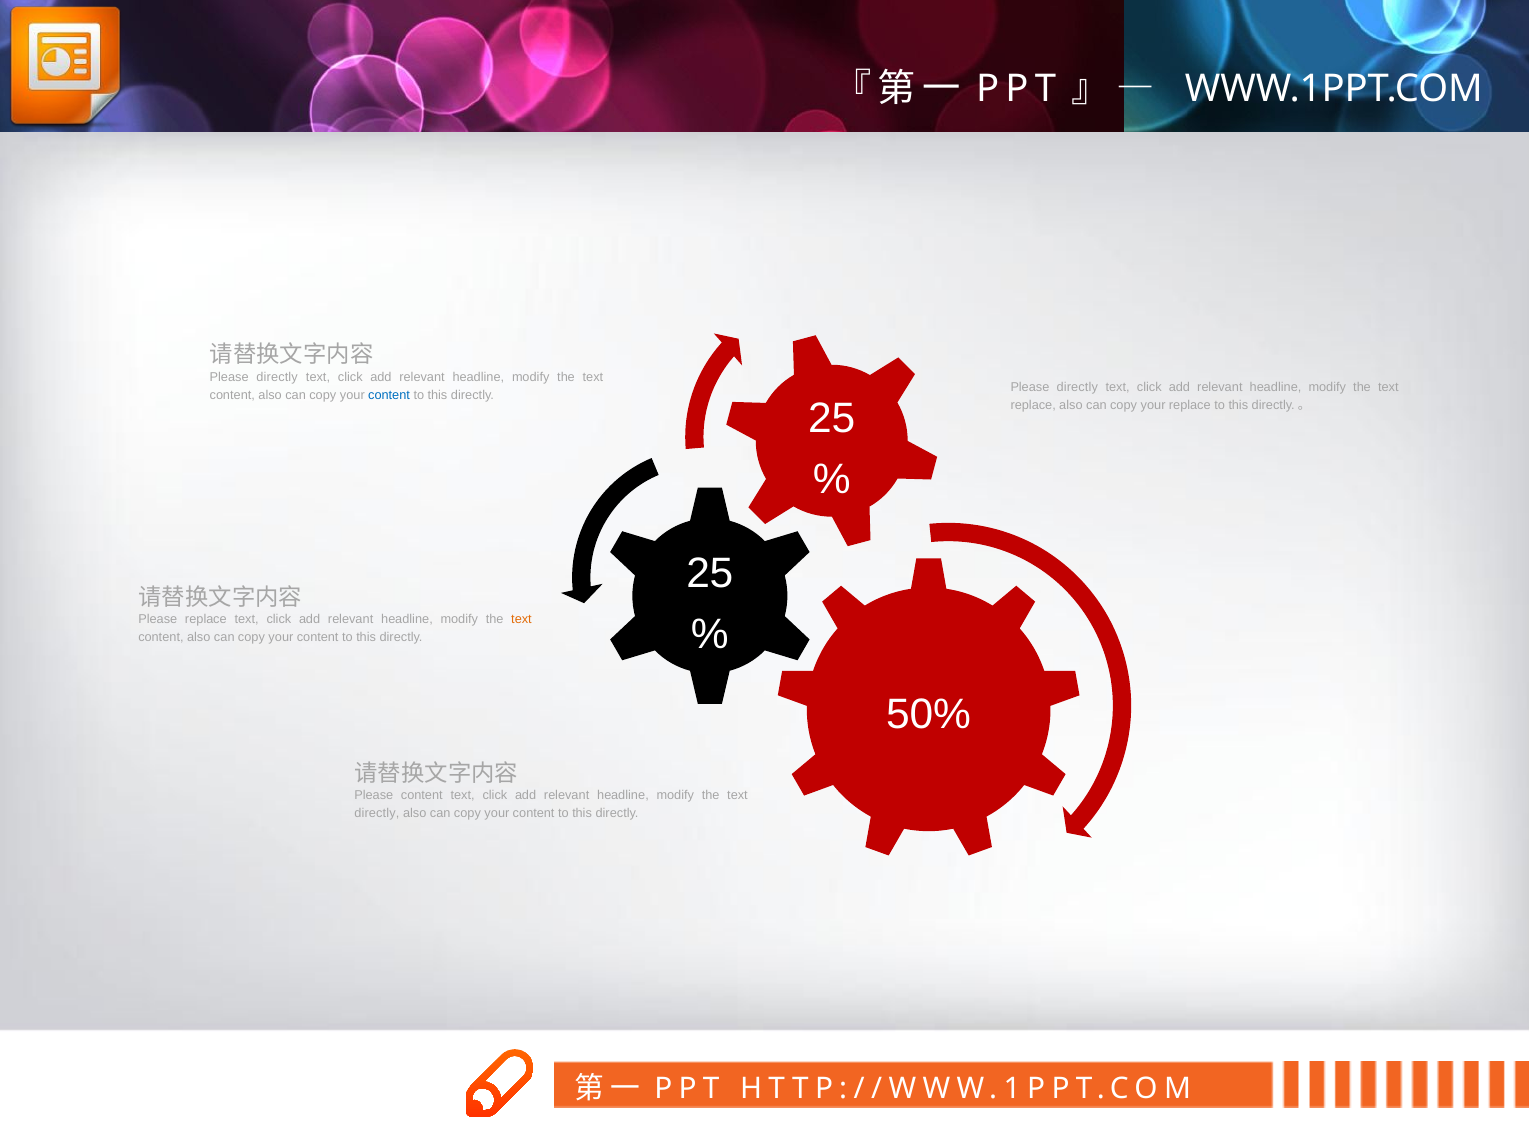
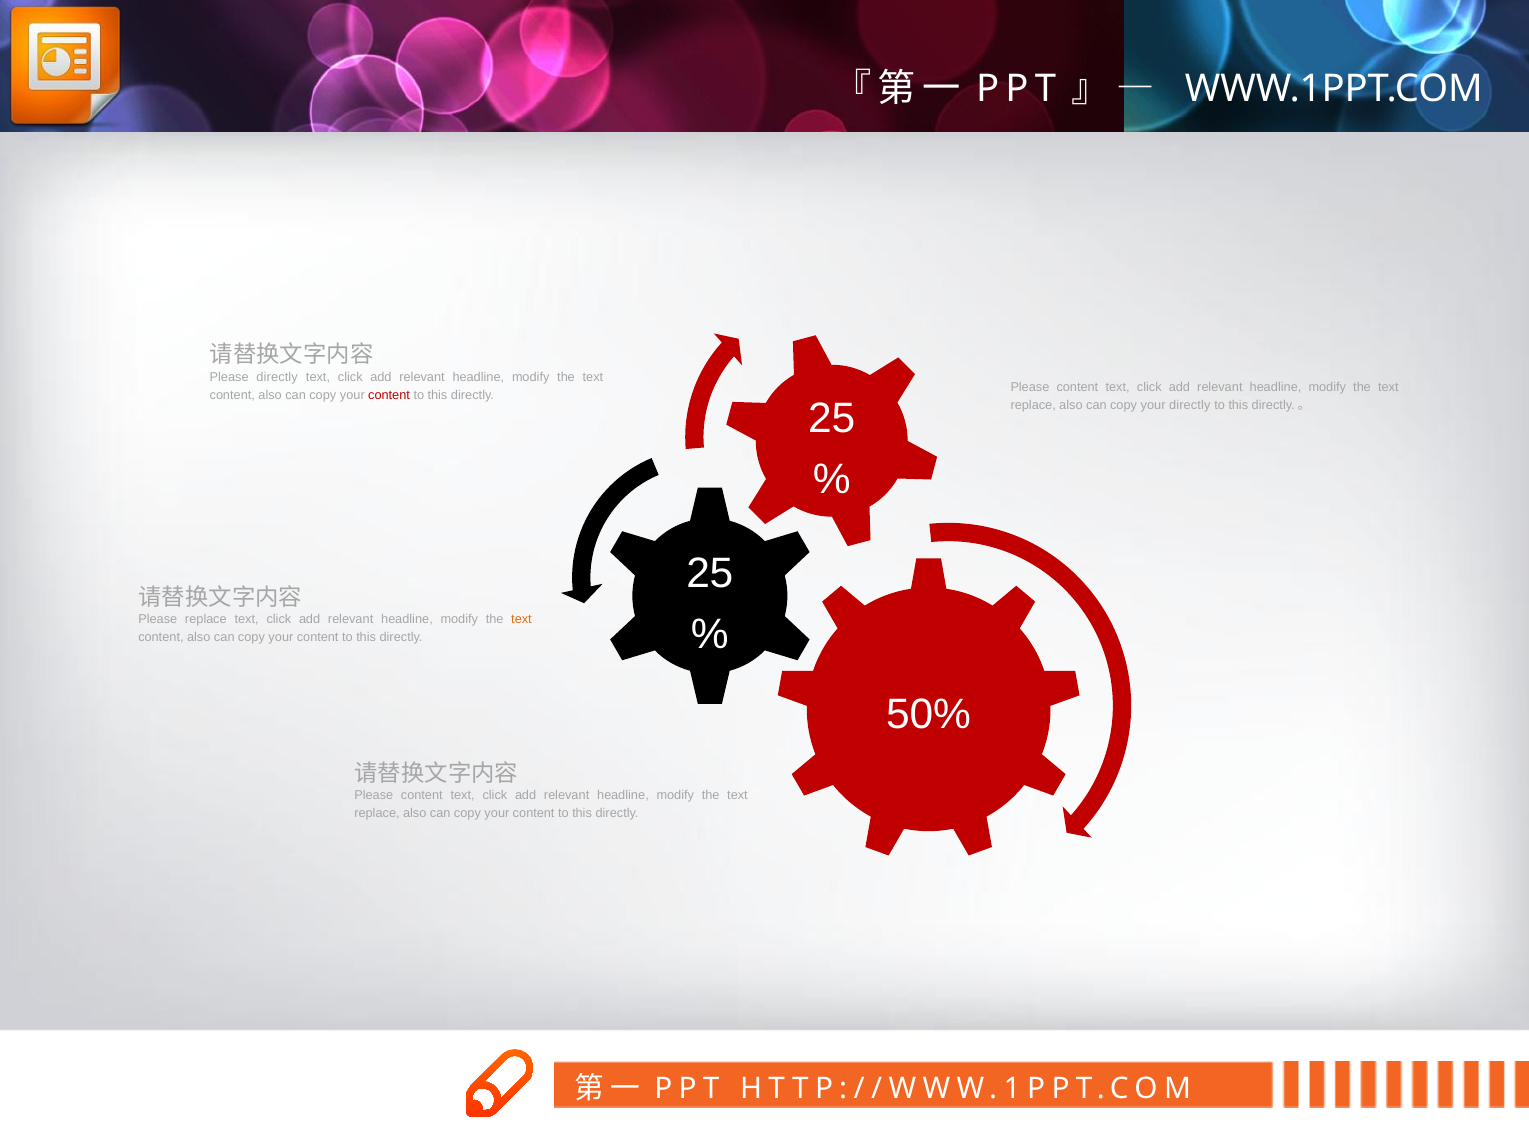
directly: directly -> content (1077, 387)
content colour: blue -> red (389, 395)
your replace: replace -> directly (1190, 405)
directly: directly -> replace (377, 813)
